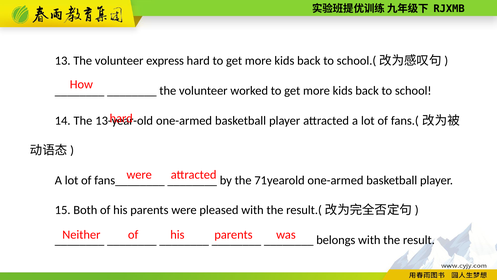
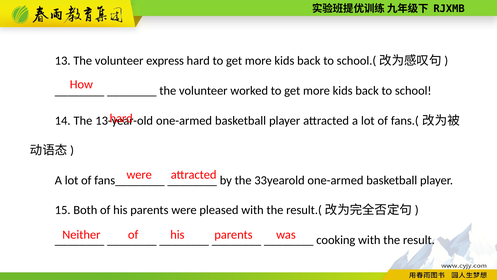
71: 71 -> 33 (261, 180)
belongs: belongs -> cooking (336, 240)
